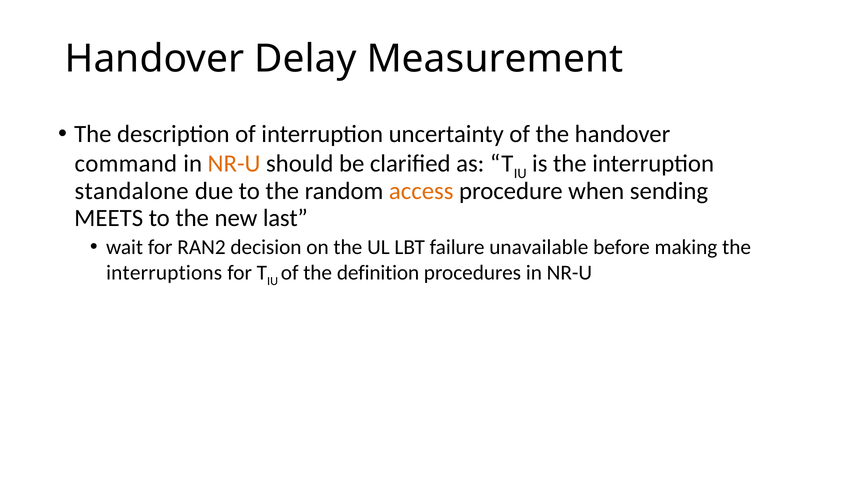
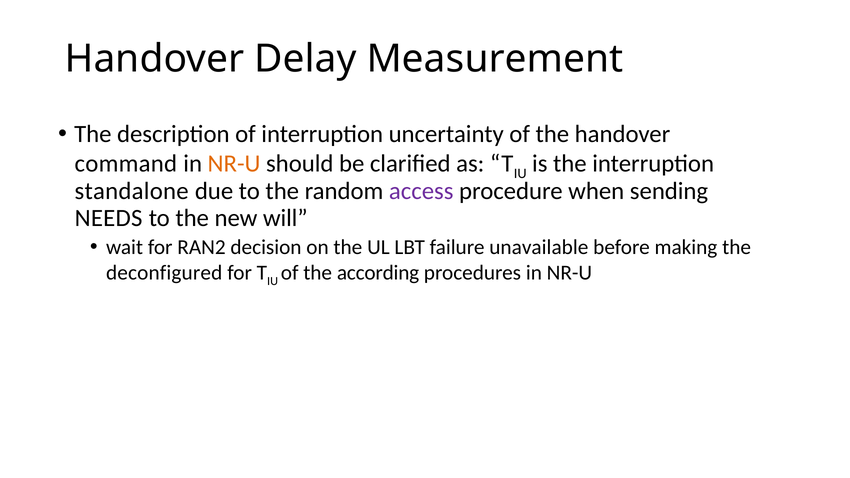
access colour: orange -> purple (421, 191)
MEETS: MEETS -> NEEDS (109, 218)
last: last -> will (285, 218)
interruptions: interruptions -> deconfigured (164, 273)
definition: definition -> according (378, 273)
